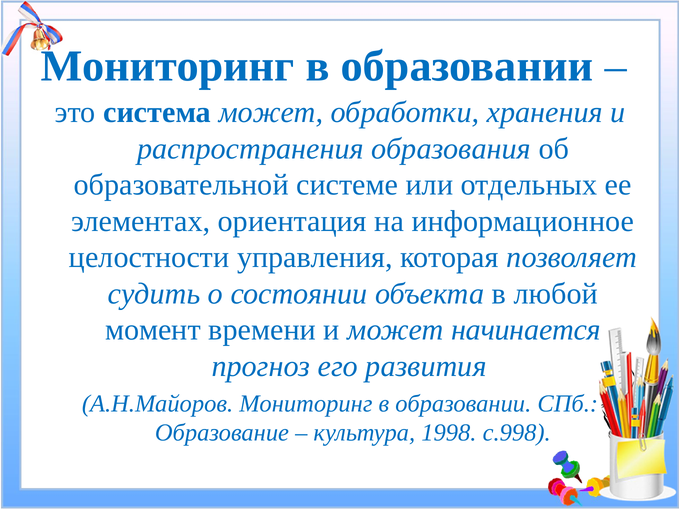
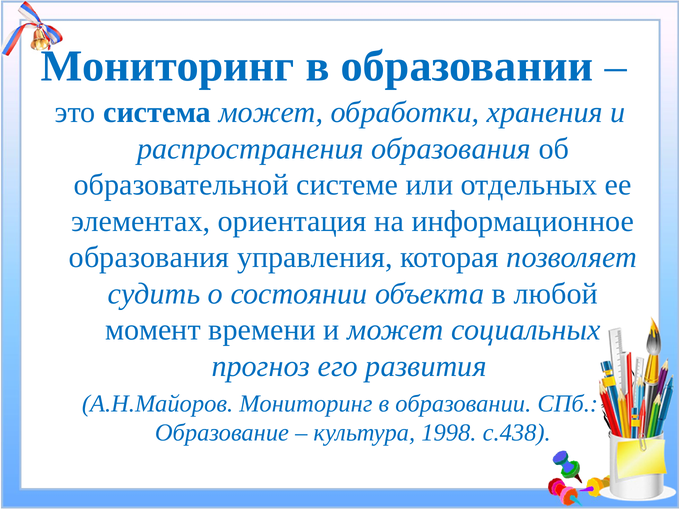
целостности: целостности -> образования (149, 257)
начинается: начинается -> социальных (526, 330)
с.998: с.998 -> с.438 (517, 433)
